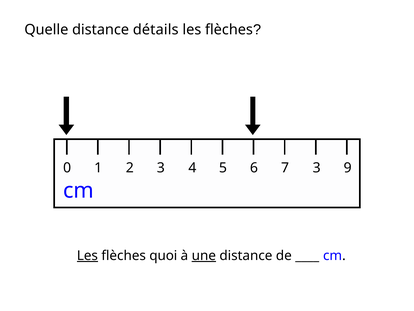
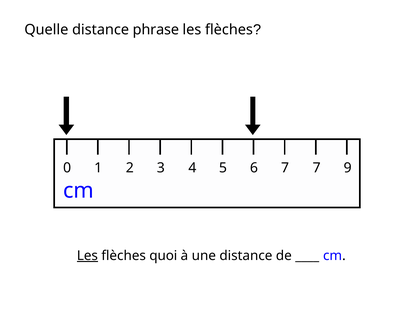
détails: détails -> phrase (156, 30)
7 3: 3 -> 7 (317, 167)
une underline: present -> none (204, 255)
